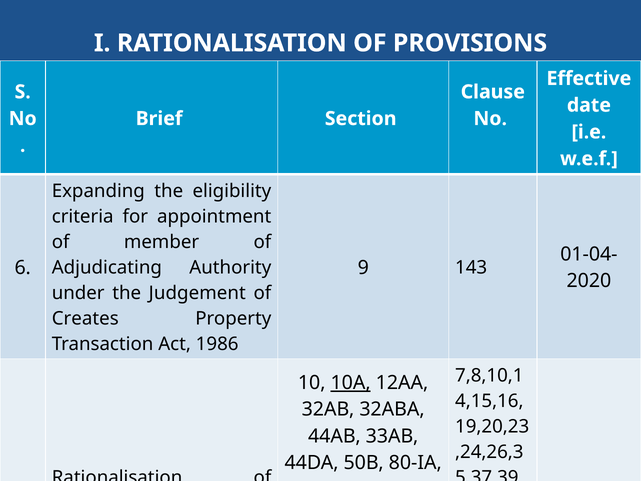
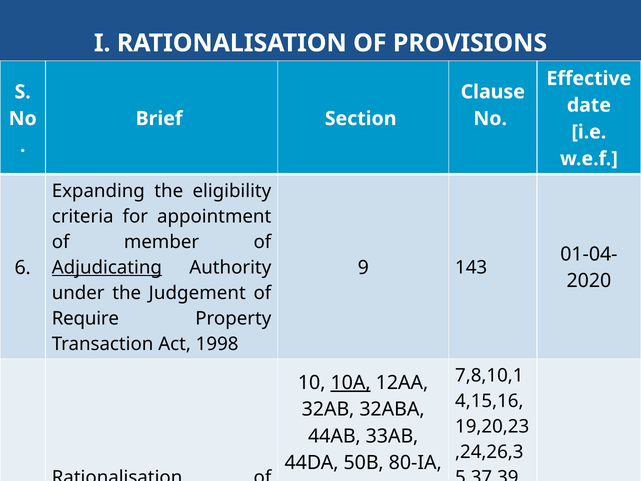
Adjudicating underline: none -> present (107, 267)
Creates: Creates -> Require (85, 318)
1986: 1986 -> 1998 (217, 344)
